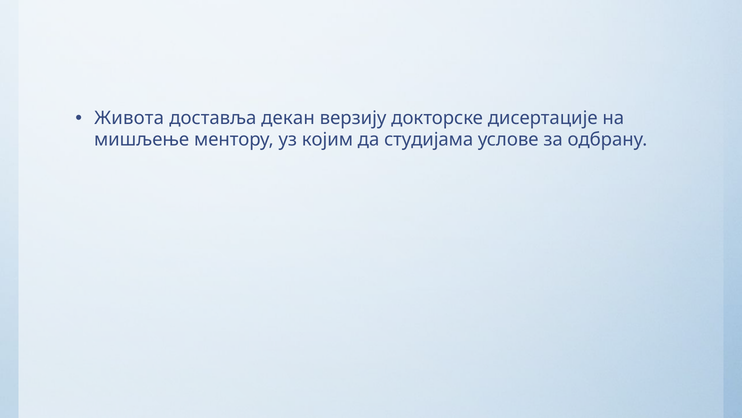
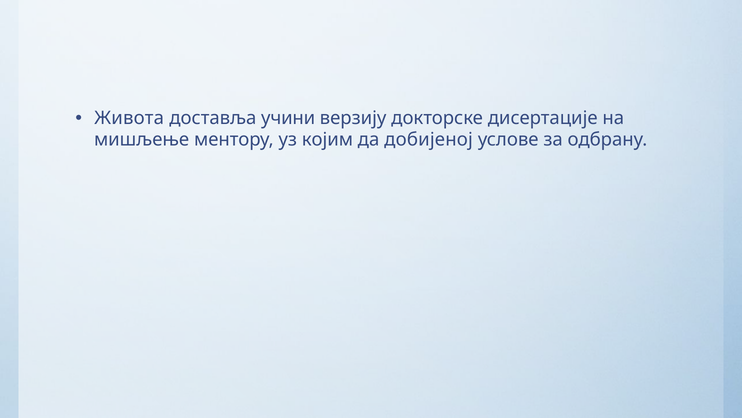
декан: декан -> учини (288, 118)
студијама: студијама -> добијеној (429, 139)
